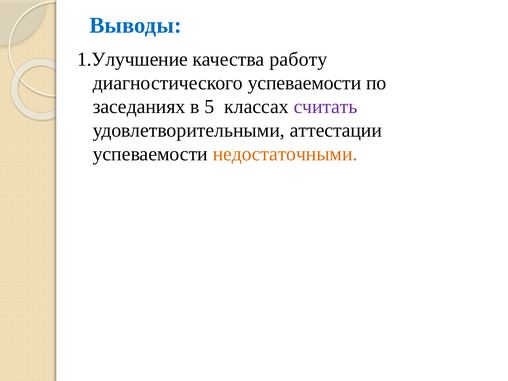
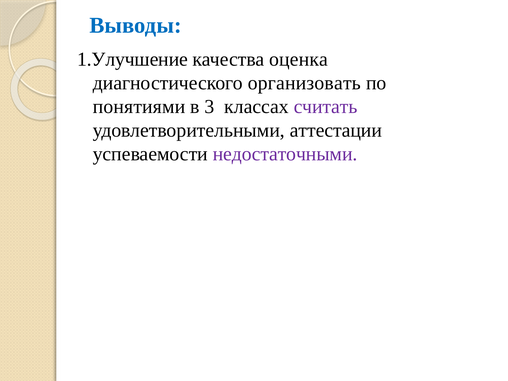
работу: работу -> оценка (298, 59)
диагностического успеваемости: успеваемости -> организовать (304, 83)
заседаниях: заседаниях -> понятиями (139, 107)
5: 5 -> 3 (209, 107)
недостаточными colour: orange -> purple (285, 154)
